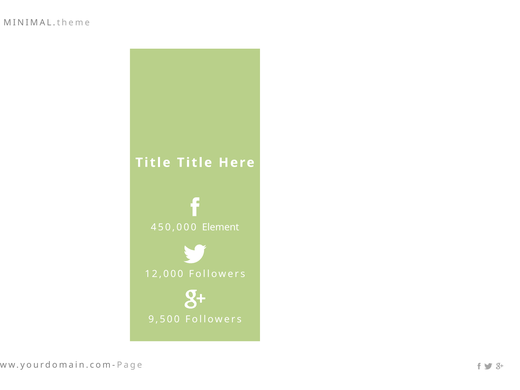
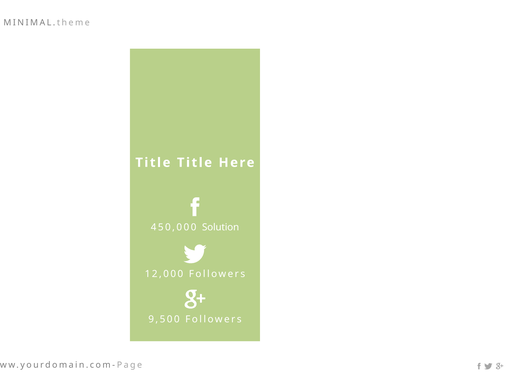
Element: Element -> Solution (221, 227)
